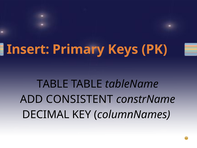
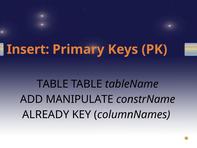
CONSISTENT: CONSISTENT -> MANIPULATE (80, 99)
DECIMAL: DECIMAL -> ALREADY (46, 114)
